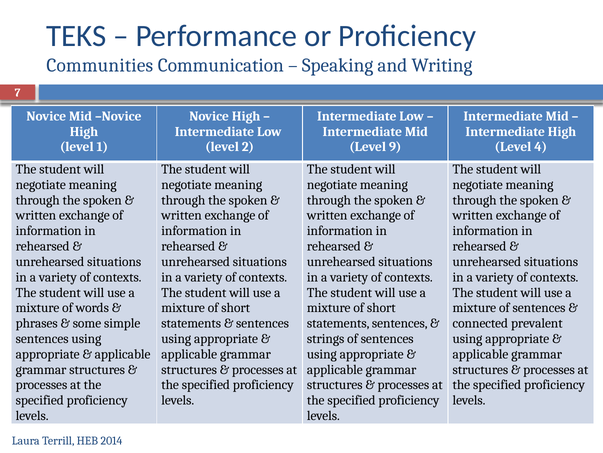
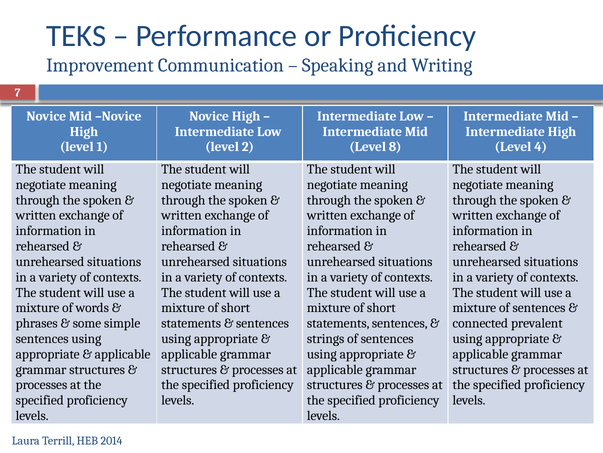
Communities: Communities -> Improvement (100, 65)
9: 9 -> 8 (395, 147)
